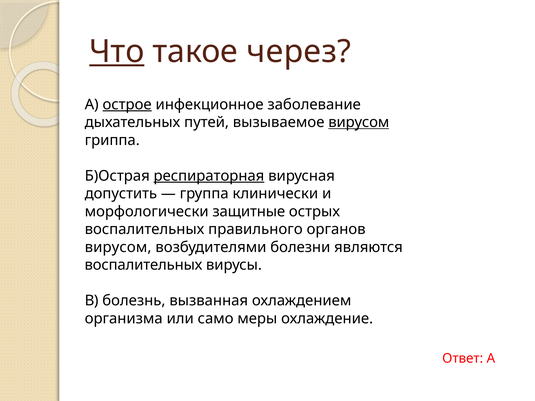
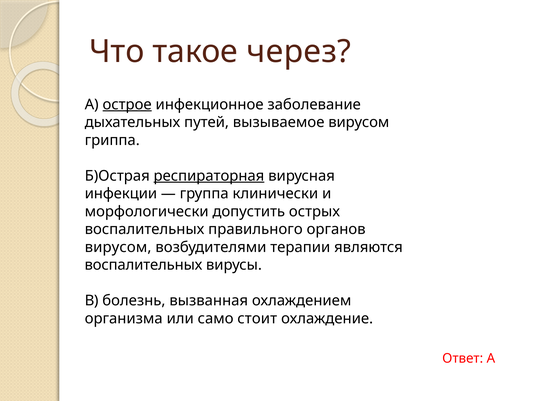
Что underline: present -> none (117, 52)
вирусом underline: present -> none (359, 122)
допустить: допустить -> инфекции (121, 194)
защитные: защитные -> допустить (249, 212)
болезни: болезни -> терапии (300, 247)
меры: меры -> стоит (257, 319)
